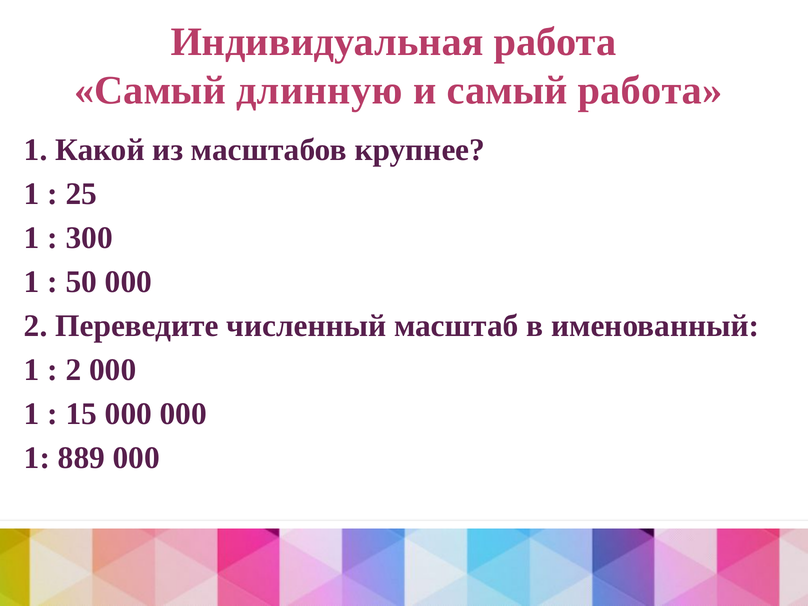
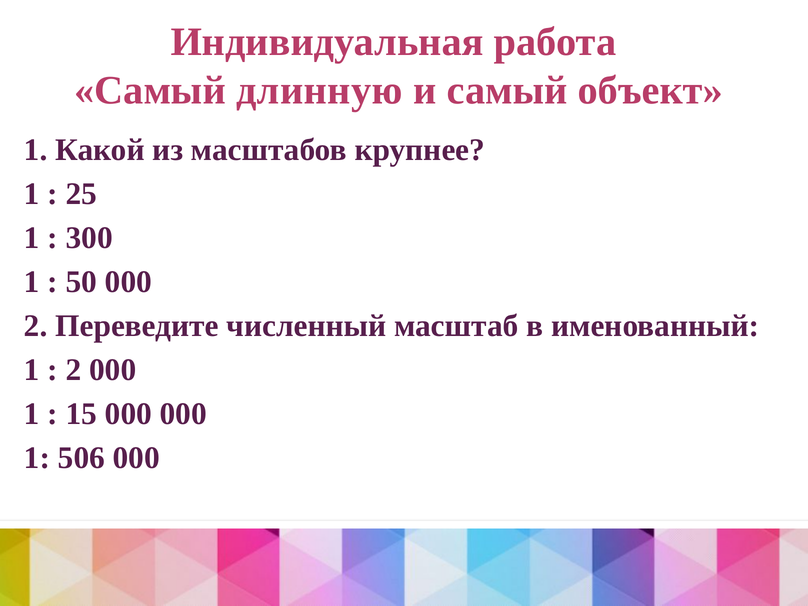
самый работа: работа -> объект (650, 90)
889: 889 -> 506 (81, 458)
